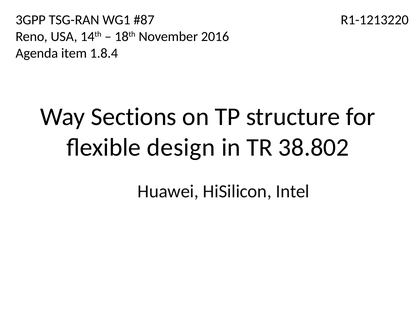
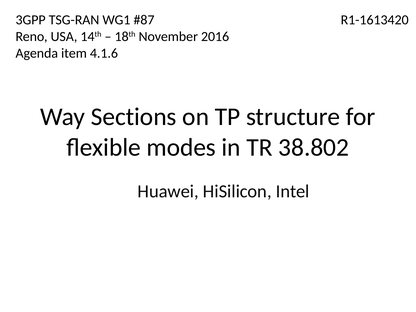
R1-1213220: R1-1213220 -> R1-1613420 (375, 20)
1.8.4: 1.8.4 -> 4.1.6 (104, 53)
design: design -> modes (181, 147)
